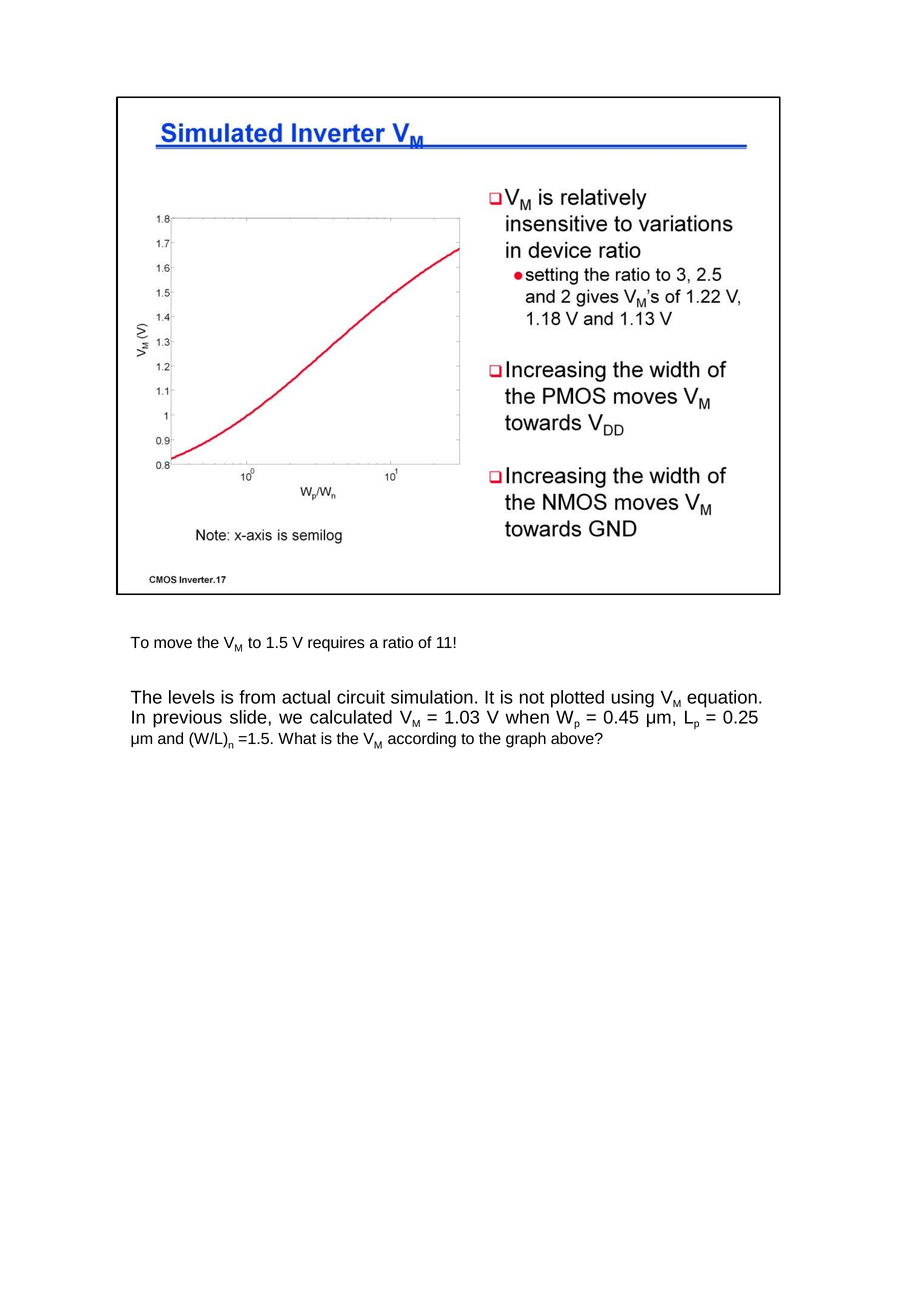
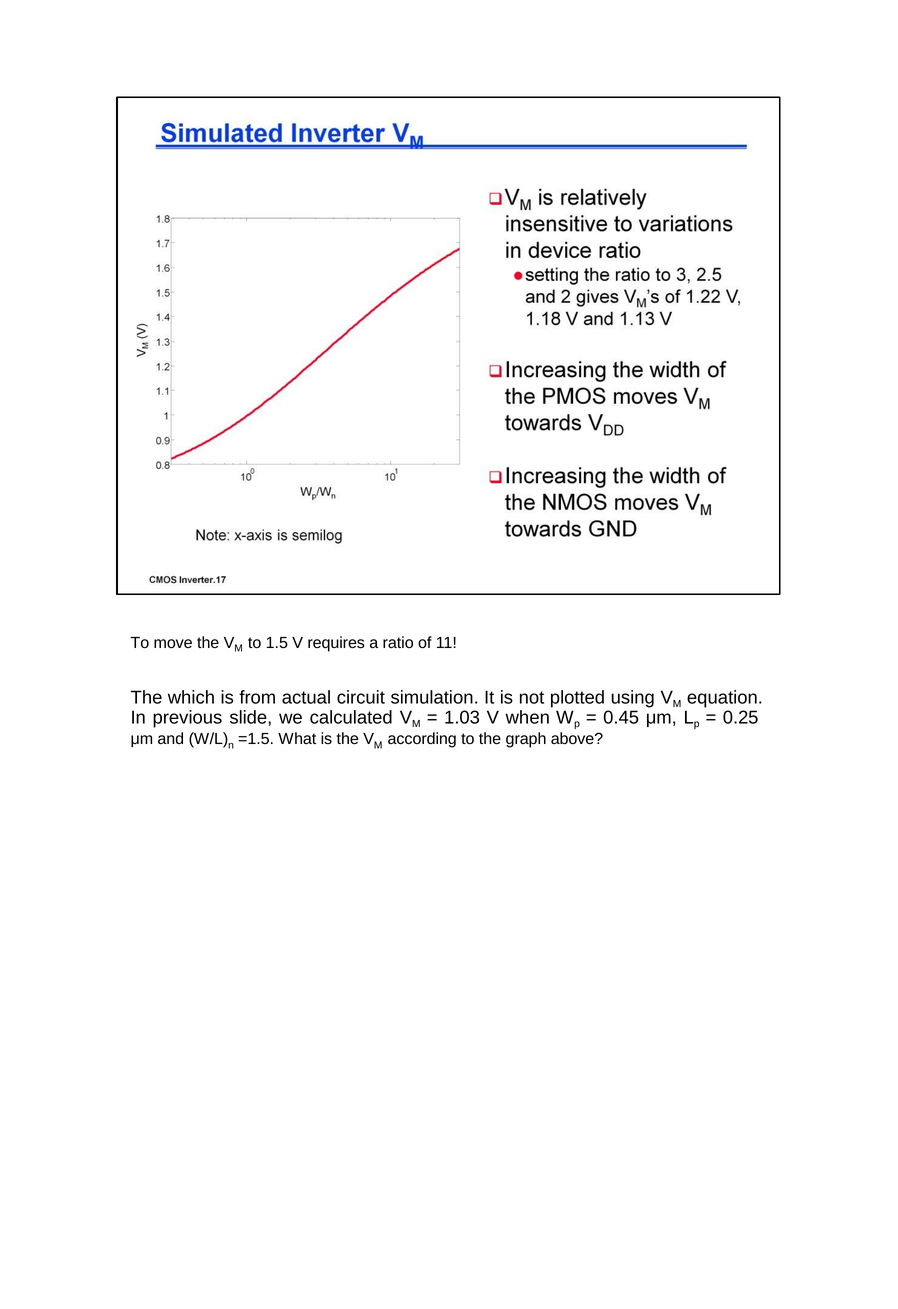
levels: levels -> which (191, 698)
